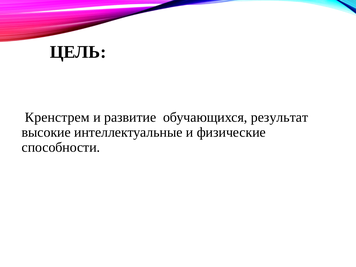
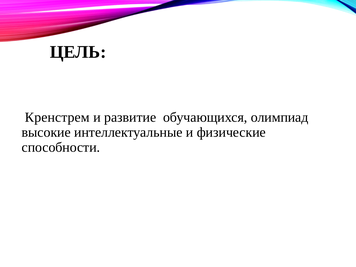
результат: результат -> олимпиад (280, 117)
